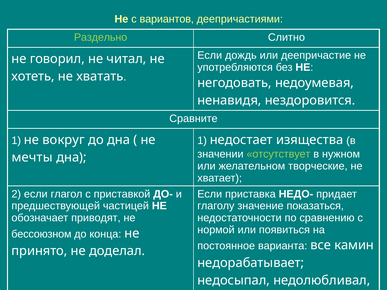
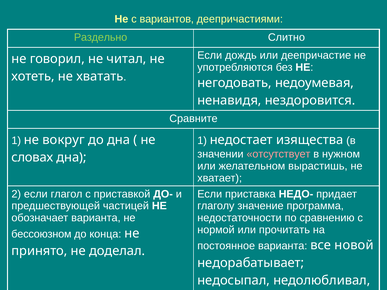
отсутствует colour: light green -> pink (278, 154)
мечты: мечты -> словах (32, 158)
творческие: творческие -> вырастишь (318, 166)
показаться: показаться -> программа (315, 206)
обозначает приводят: приводят -> варианта (96, 218)
появиться: появиться -> прочитать (284, 230)
камин: камин -> новой (354, 245)
